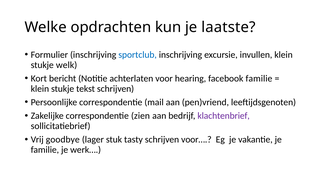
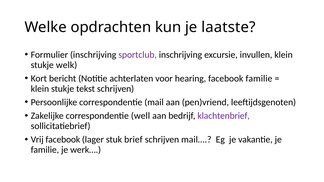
sportclub colour: blue -> purple (138, 55)
zien: zien -> well (140, 116)
Vrij goodbye: goodbye -> facebook (63, 140)
tasty: tasty -> brief (133, 140)
voor…: voor… -> mail… (196, 140)
